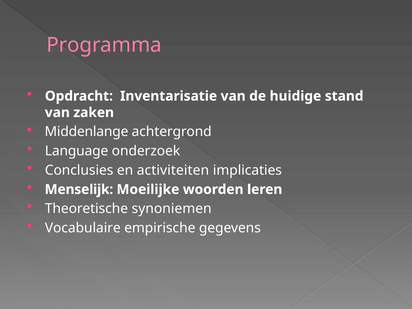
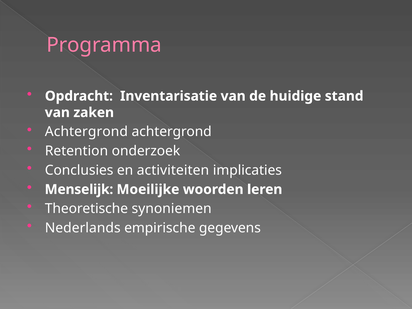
Middenlange: Middenlange -> Achtergrond (86, 132)
Language: Language -> Retention (76, 151)
Vocabulaire: Vocabulaire -> Nederlands (83, 228)
